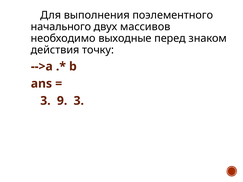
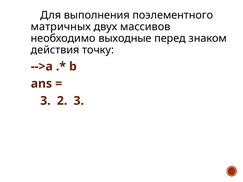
начального: начального -> матричных (61, 27)
9: 9 -> 2 (62, 101)
